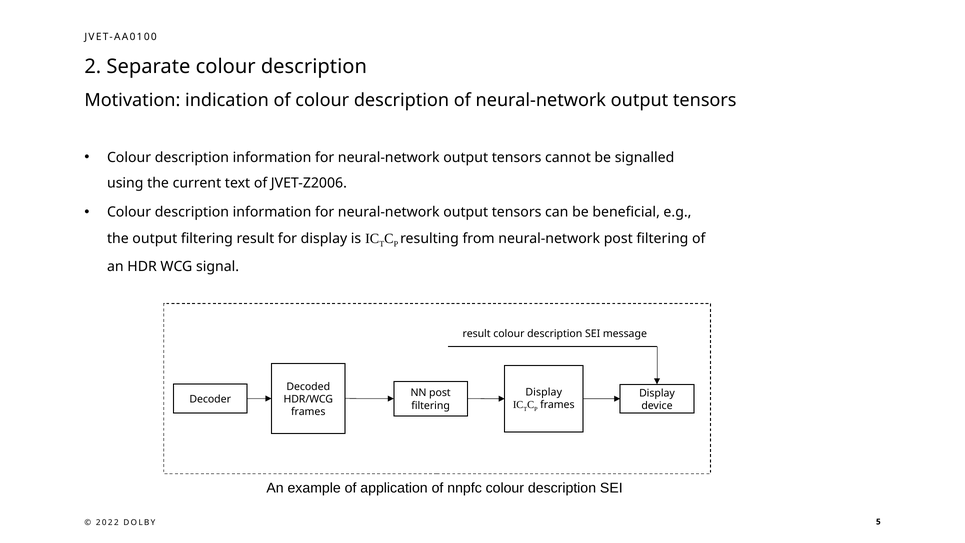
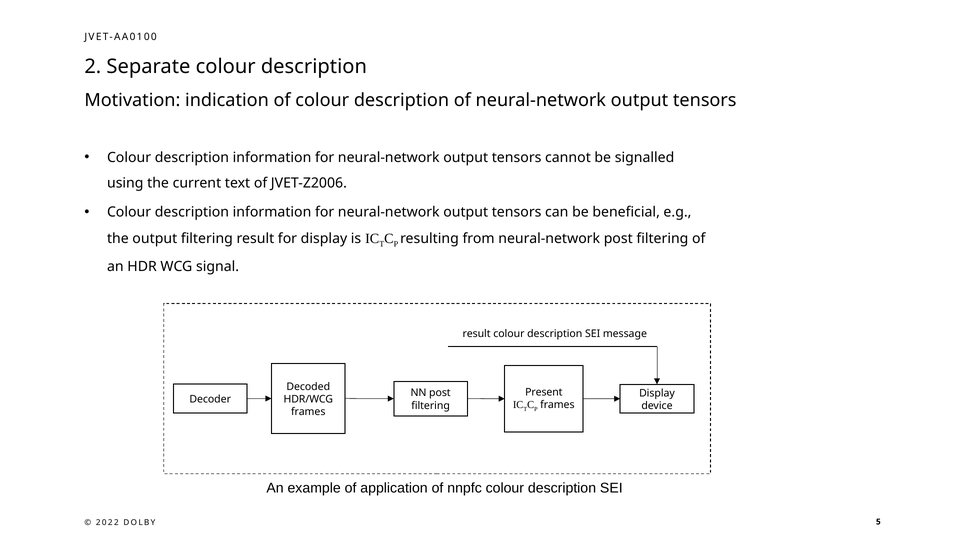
Display: Display -> Present (544, 392)
